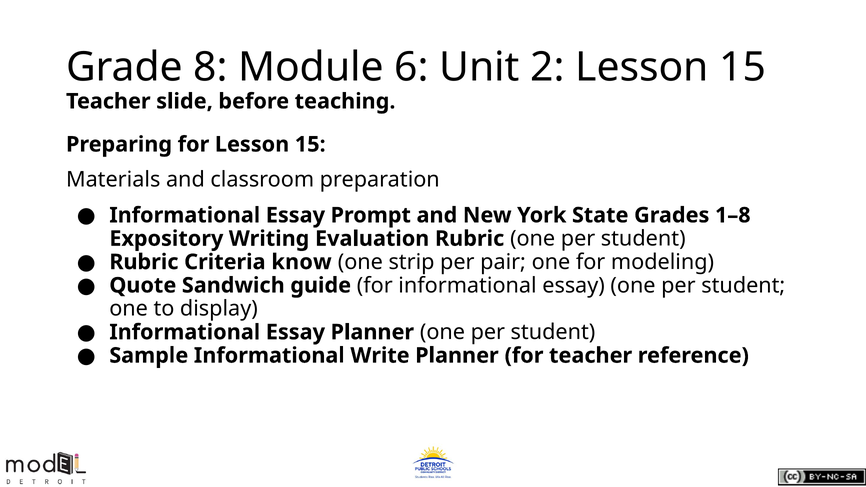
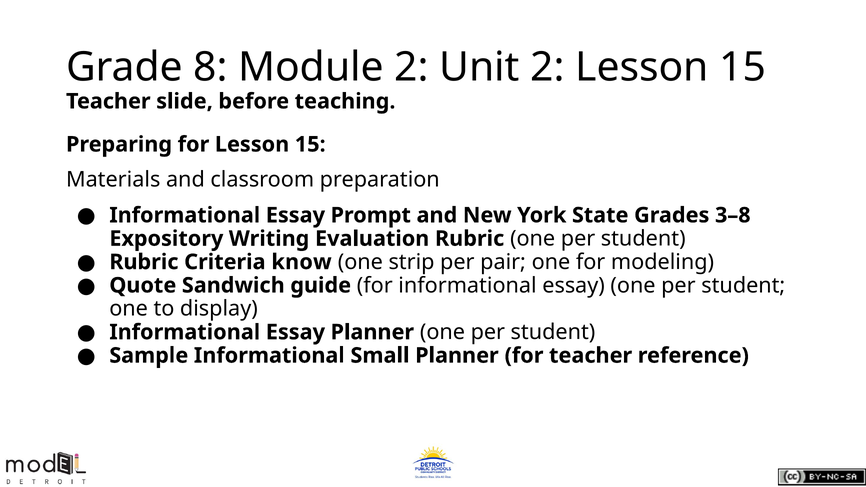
Module 6: 6 -> 2 (412, 67)
1–8: 1–8 -> 3–8 (733, 215)
Write: Write -> Small (380, 356)
